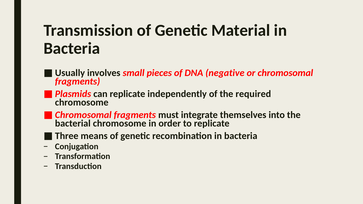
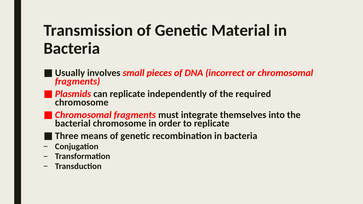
negative: negative -> incorrect (225, 73)
